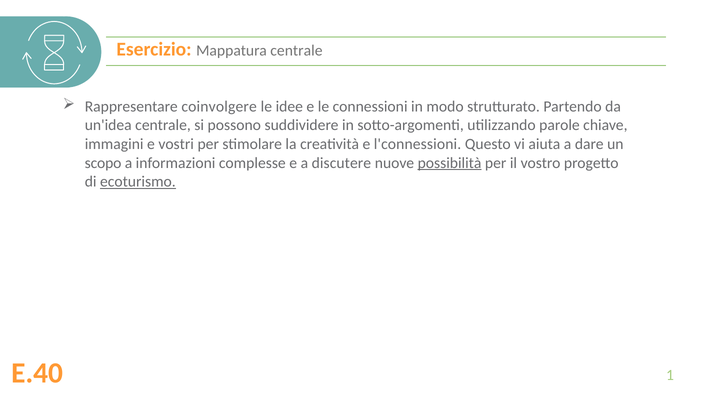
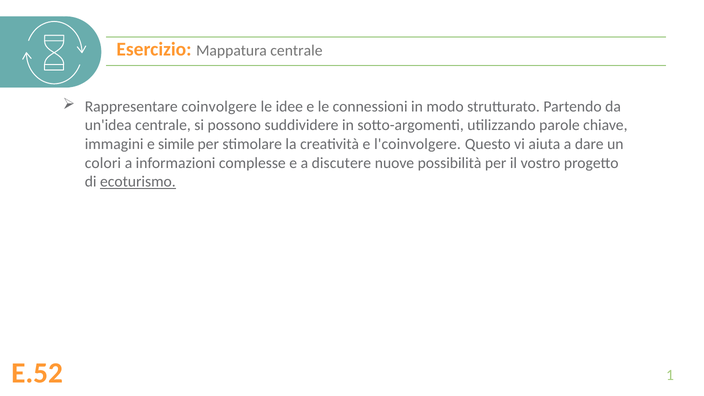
vostri: vostri -> simile (176, 144)
l'connessioni: l'connessioni -> l'coinvolgere (418, 144)
scopo: scopo -> colori (103, 163)
possibilità underline: present -> none (450, 163)
E.40: E.40 -> E.52 (37, 373)
